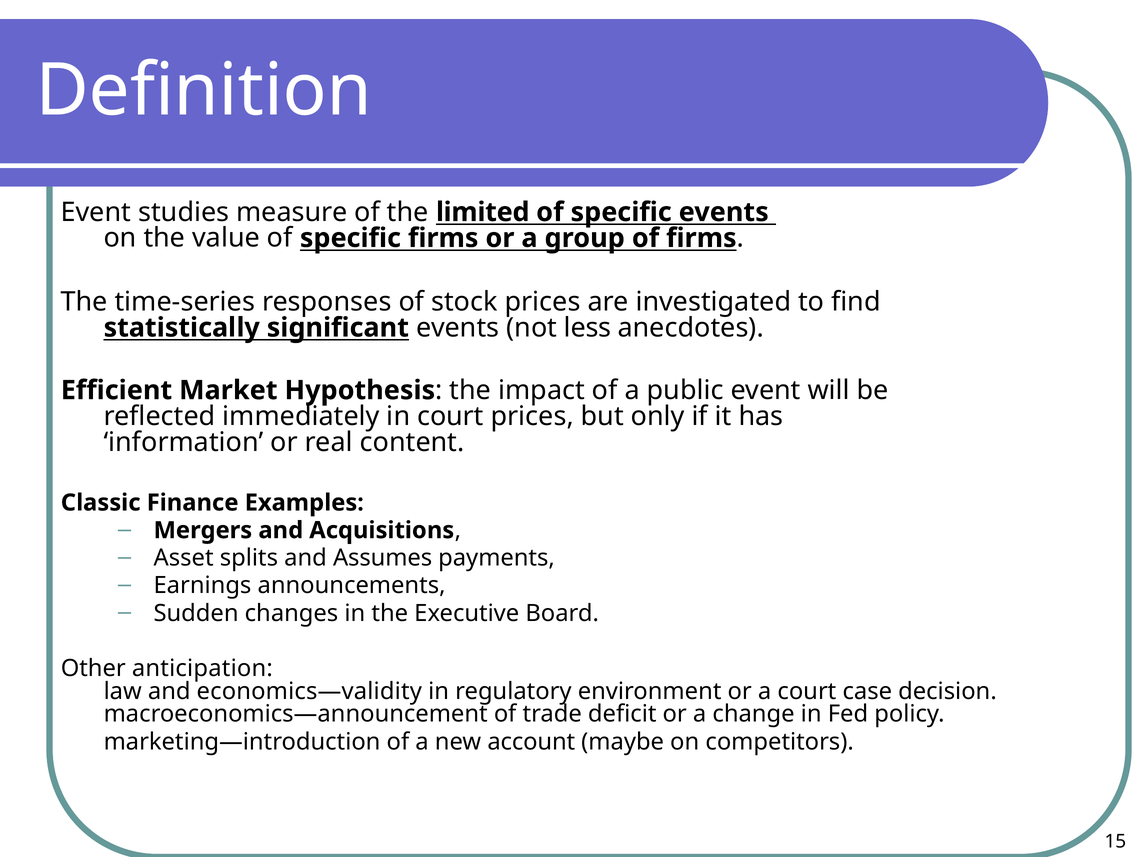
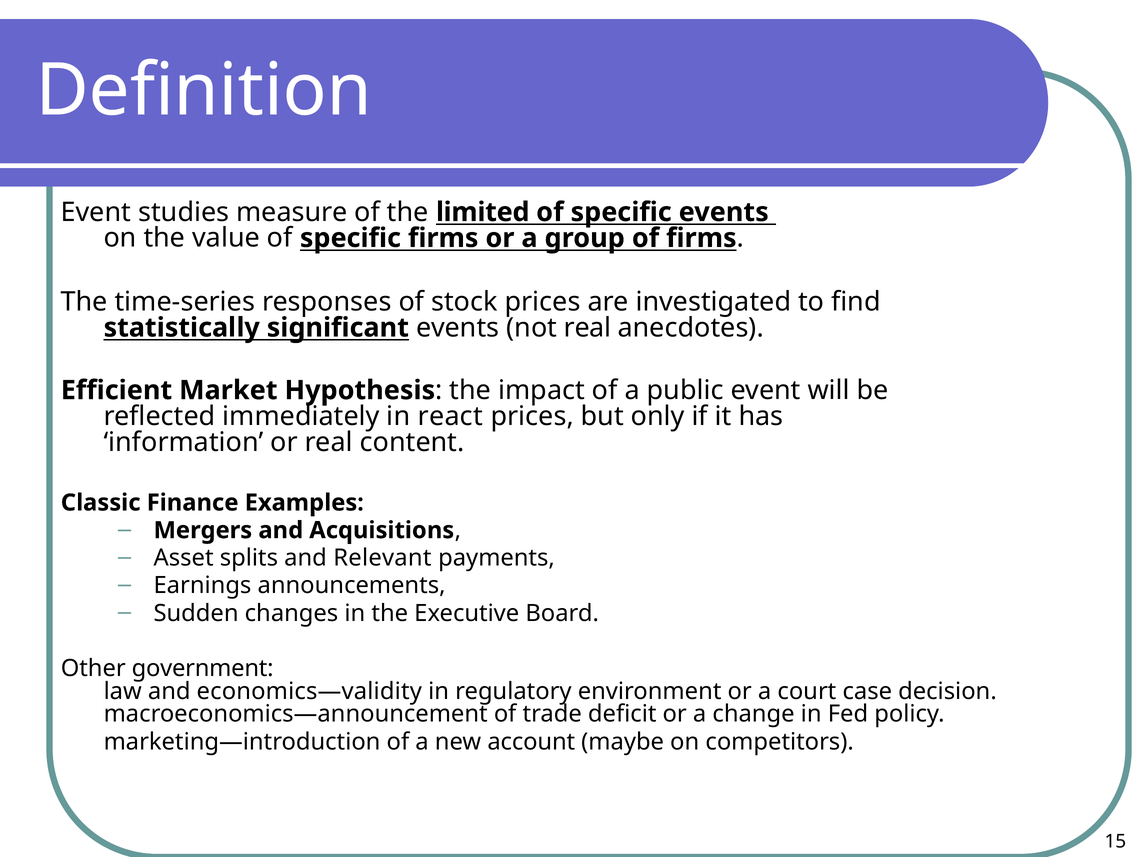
not less: less -> real (588, 327)
in court: court -> react (450, 416)
Assumes: Assumes -> Relevant (382, 558)
anticipation: anticipation -> government (203, 668)
